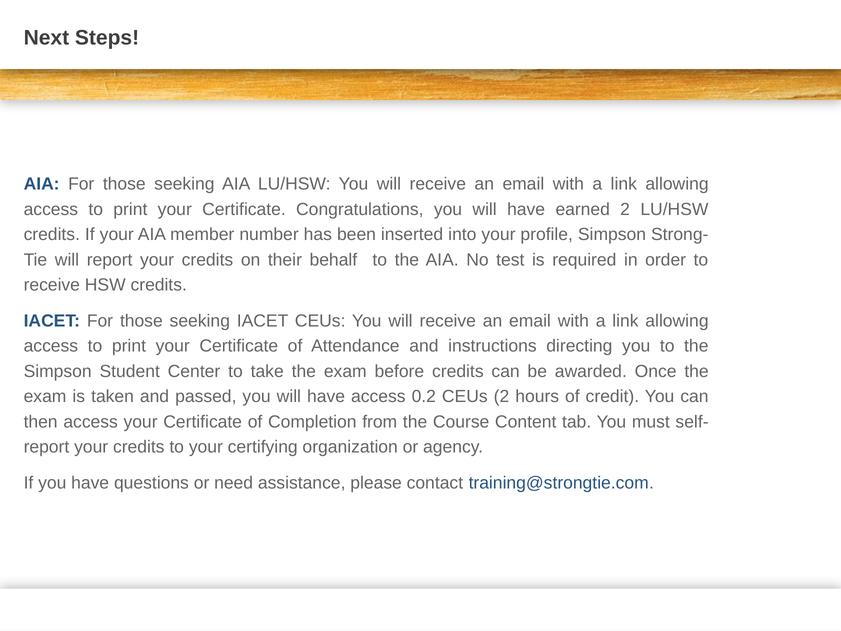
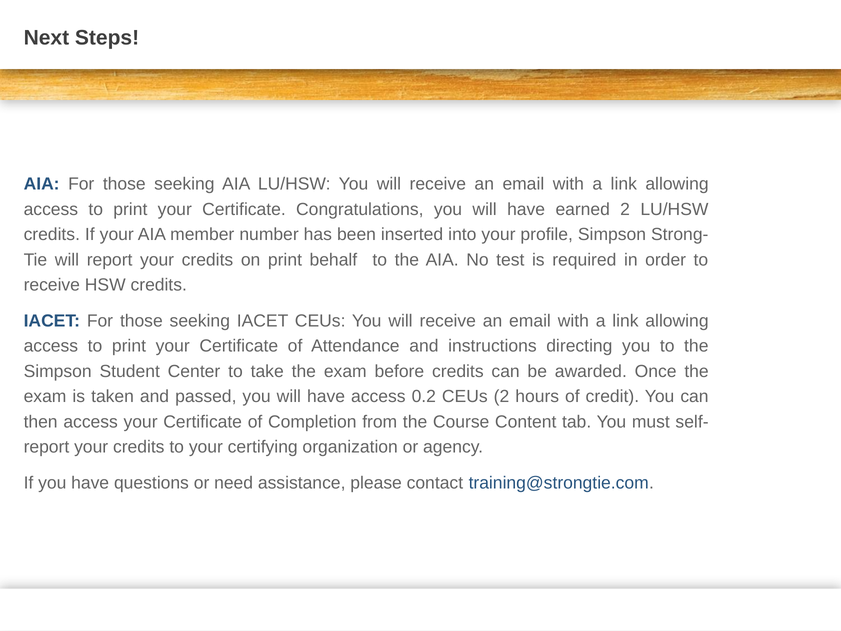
on their: their -> print (285, 260)
